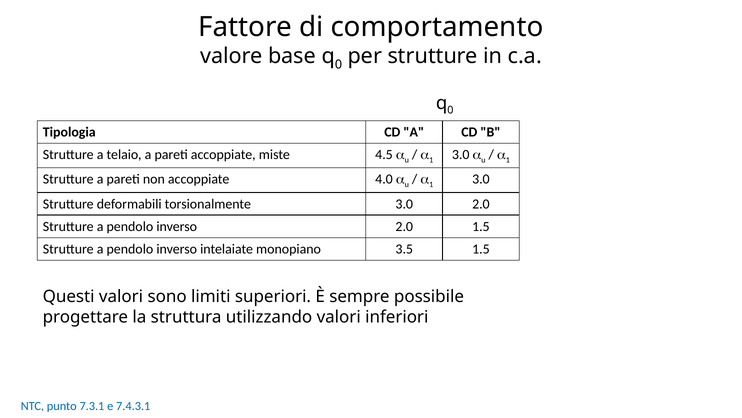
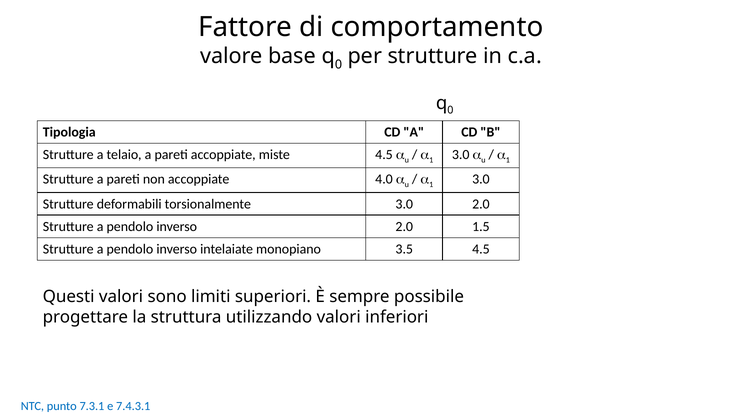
3.5 1.5: 1.5 -> 4.5 (481, 249)
